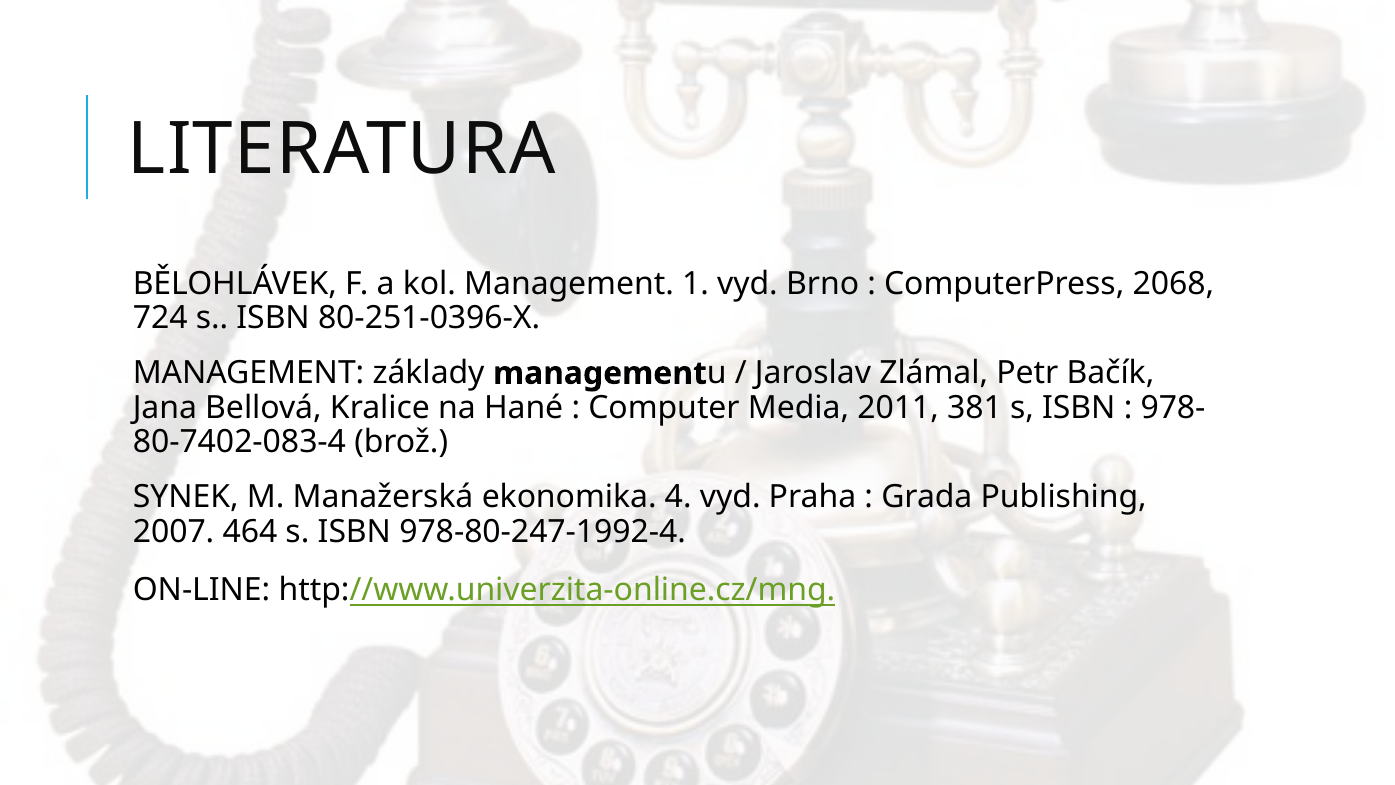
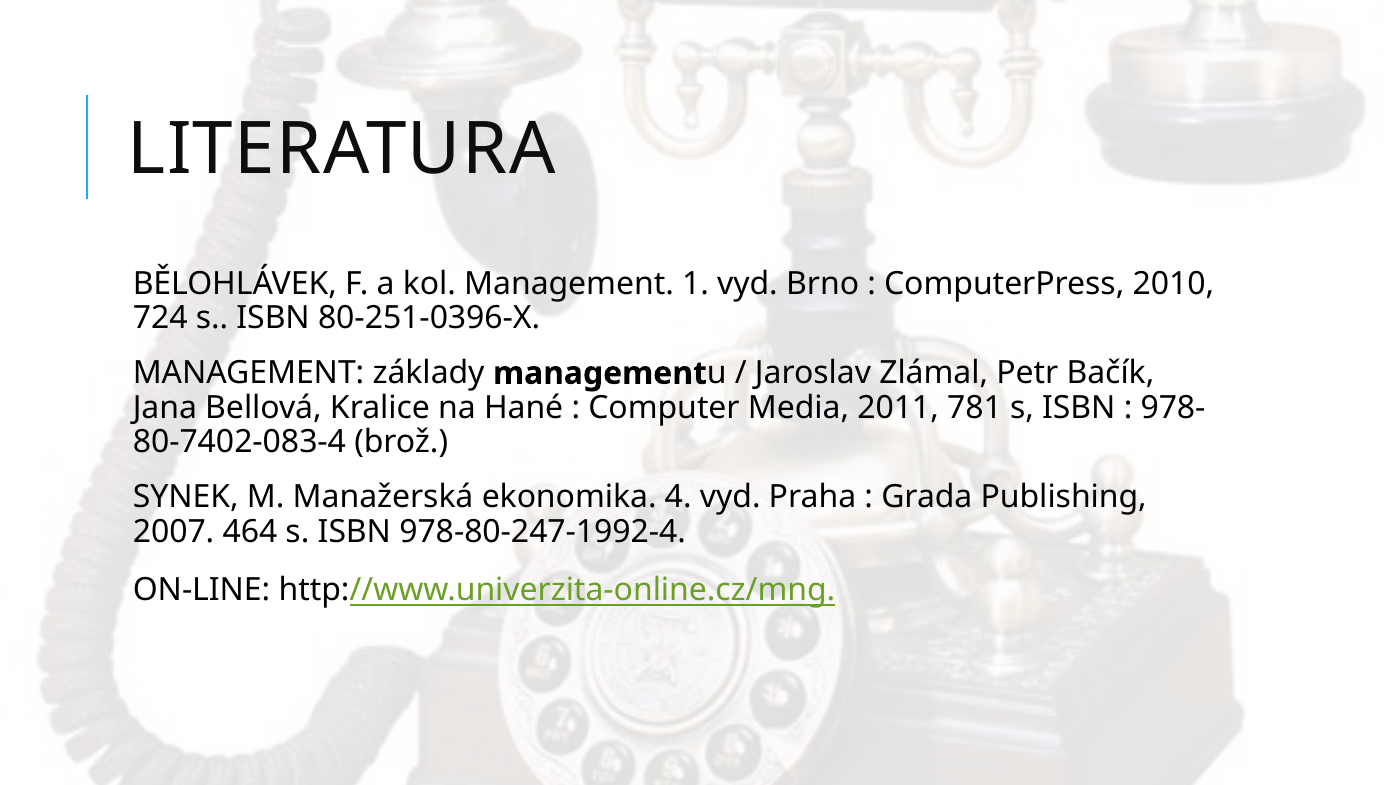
2068: 2068 -> 2010 (1173, 284)
381: 381 -> 781 (975, 408)
